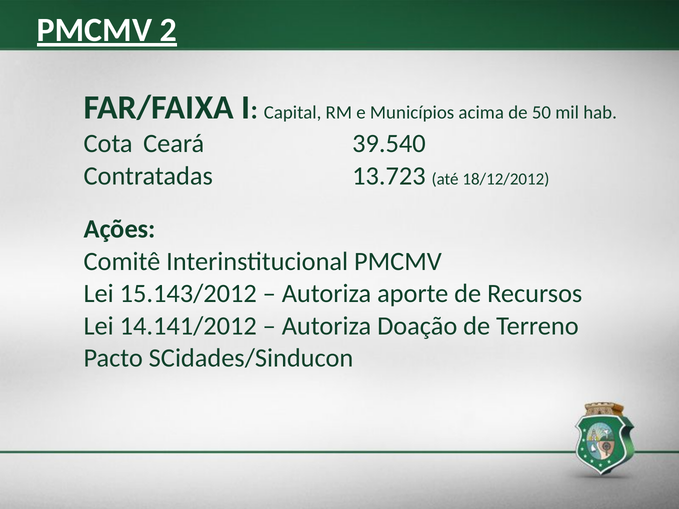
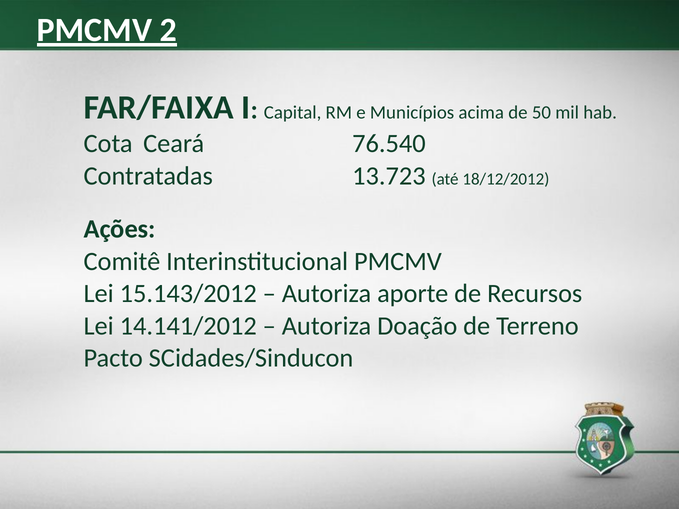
39.540: 39.540 -> 76.540 (389, 144)
